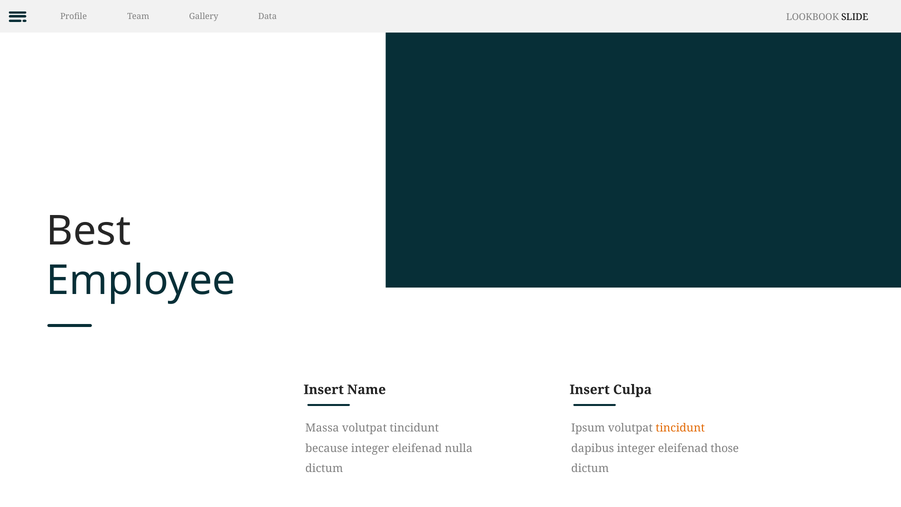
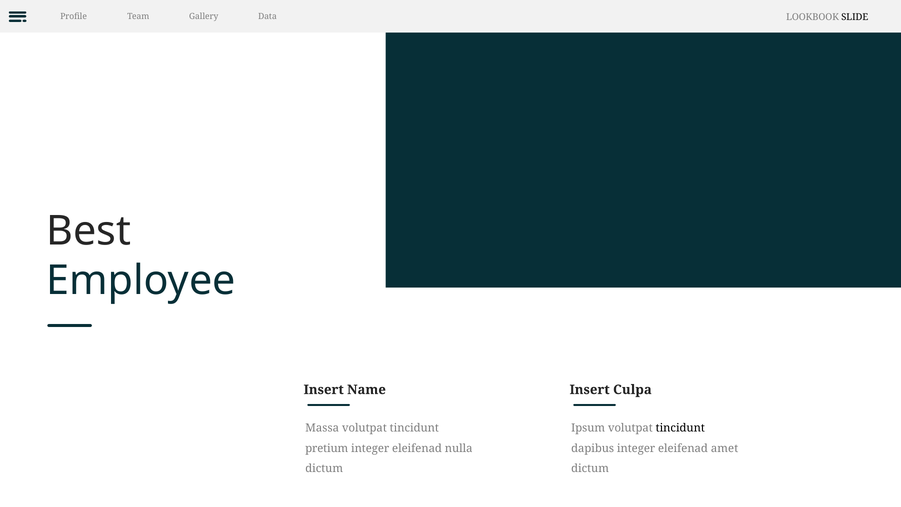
tincidunt colour: orange -> black (680, 428)
because: because -> pretium (327, 448)
those: those -> amet (725, 448)
